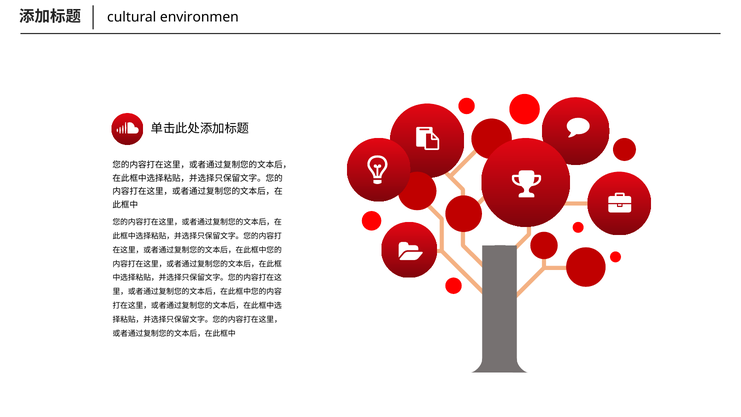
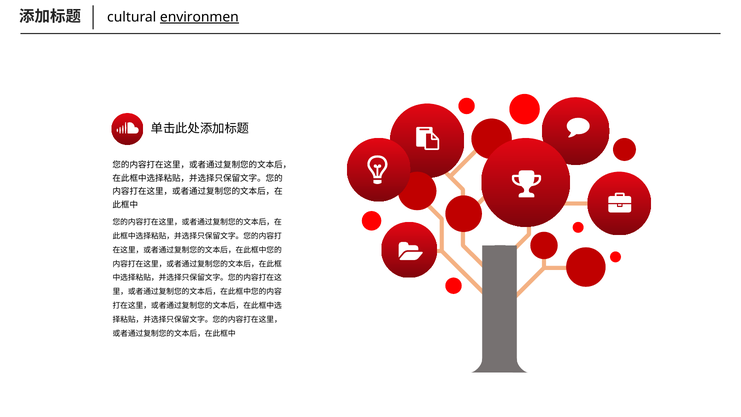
environmen underline: none -> present (199, 17)
